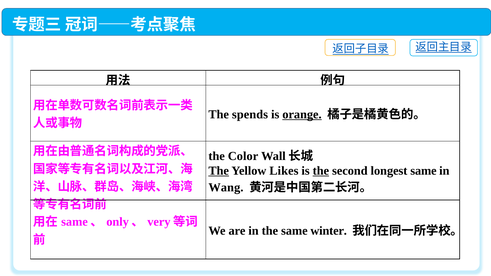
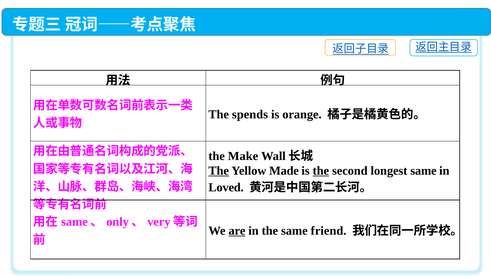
orange underline: present -> none (302, 114)
Color: Color -> Make (243, 156)
Likes: Likes -> Made (284, 171)
Wang: Wang -> Loved (226, 188)
are underline: none -> present (237, 231)
winter: winter -> friend (329, 231)
